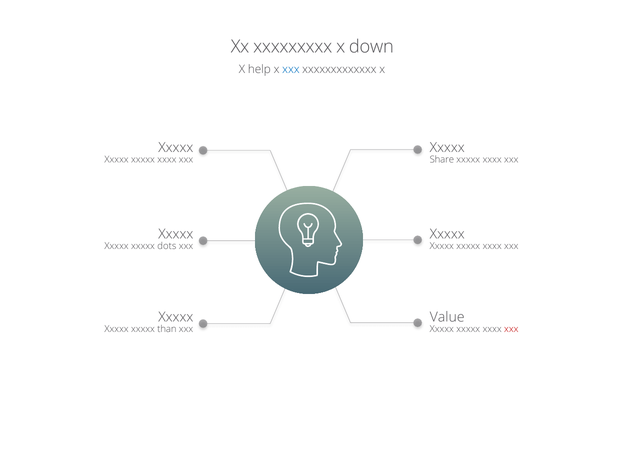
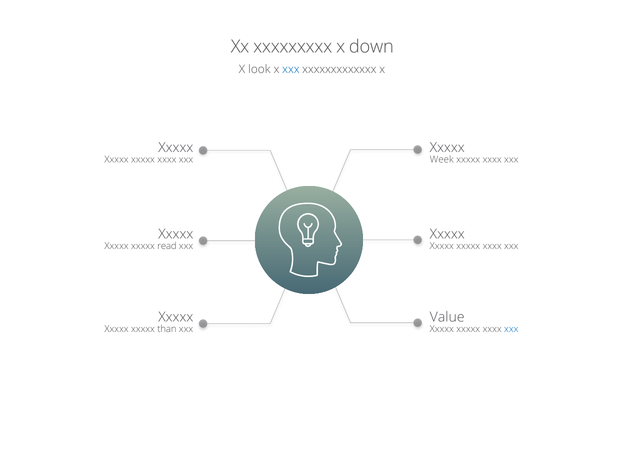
help: help -> look (259, 69)
Share: Share -> Week (442, 160)
dots: dots -> read (167, 246)
xxx colour: red -> blue (511, 329)
